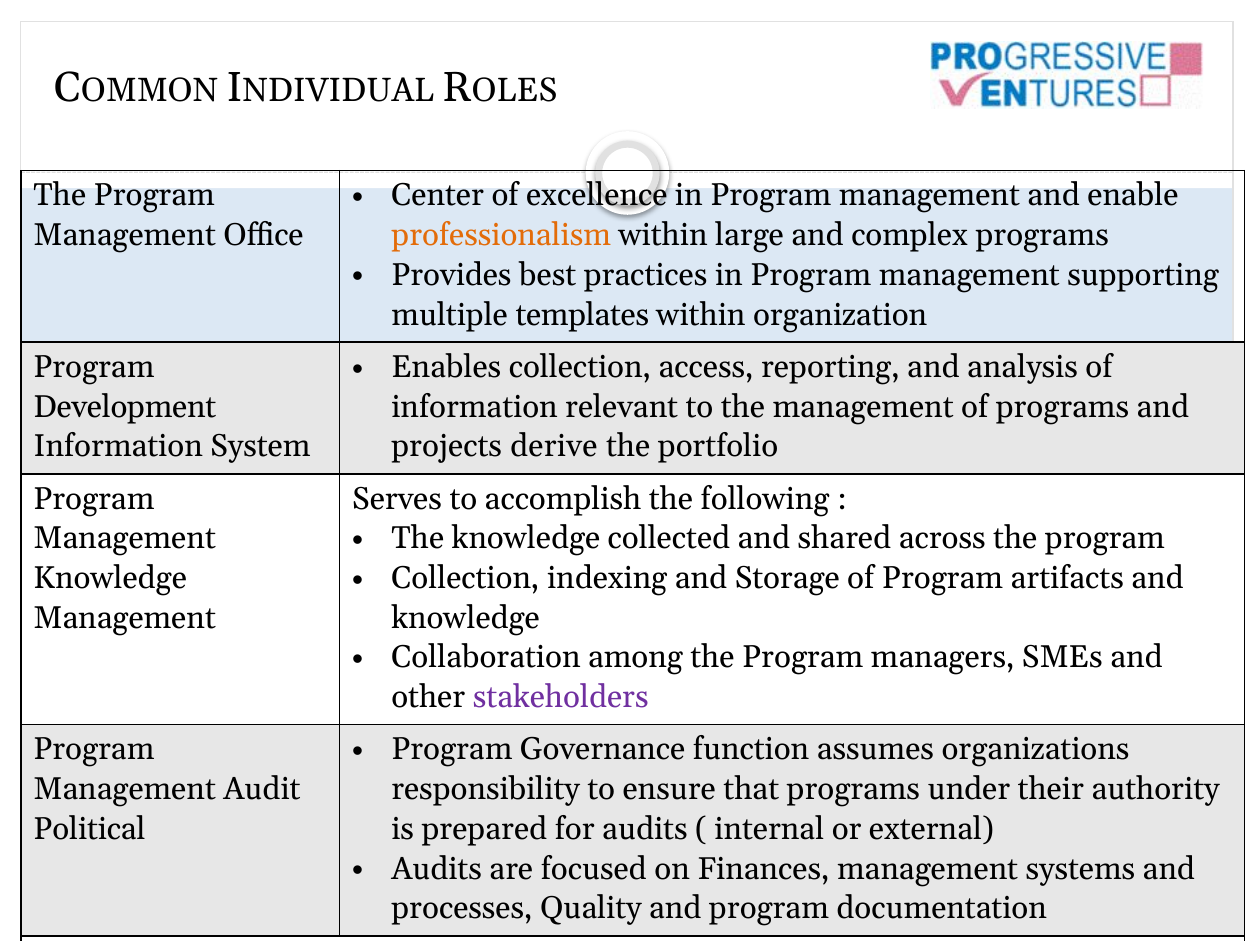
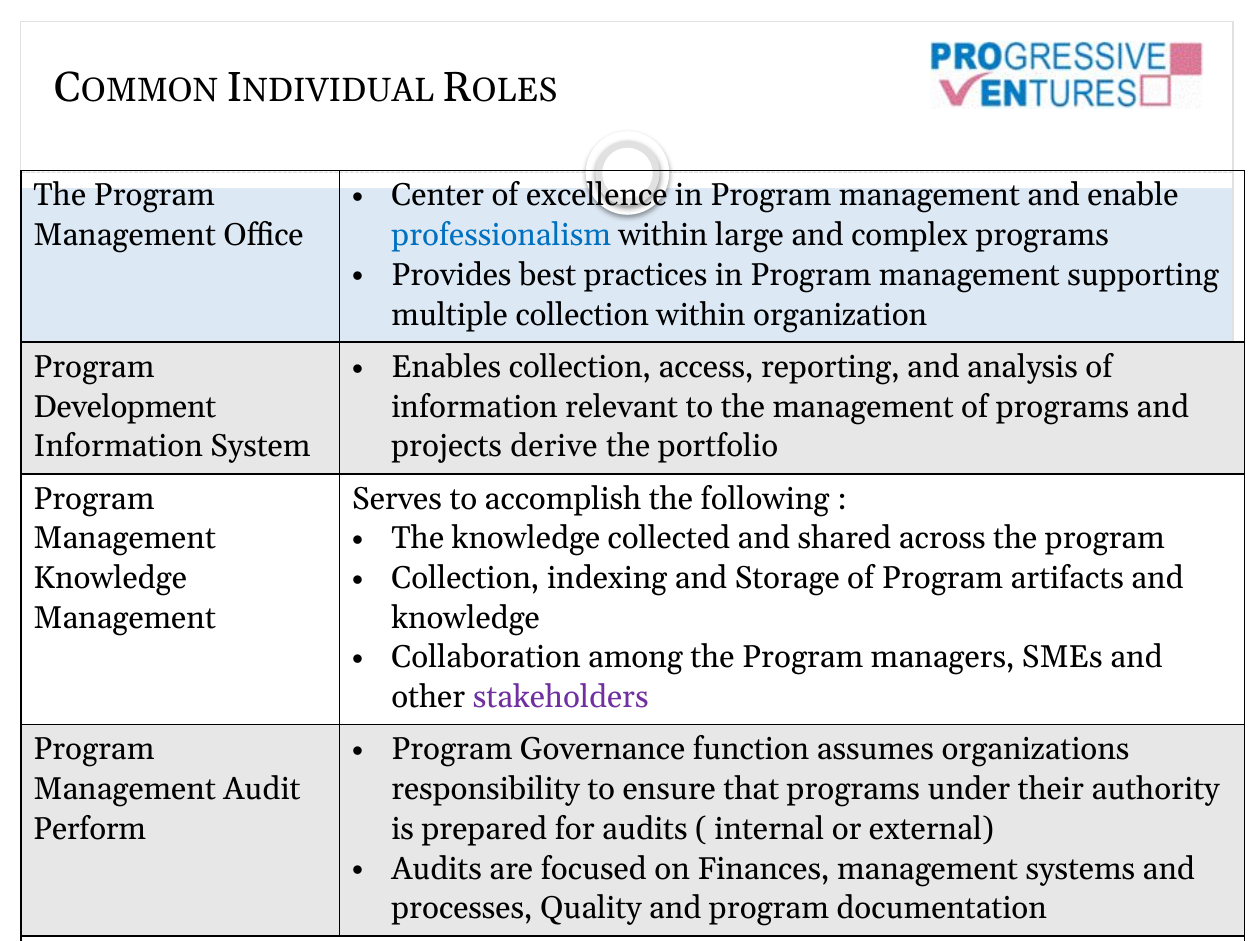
professionalism colour: orange -> blue (501, 235)
multiple templates: templates -> collection (582, 315)
Political: Political -> Perform (90, 829)
